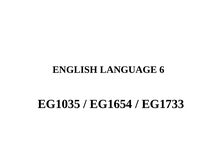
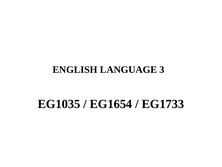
6: 6 -> 3 (162, 69)
